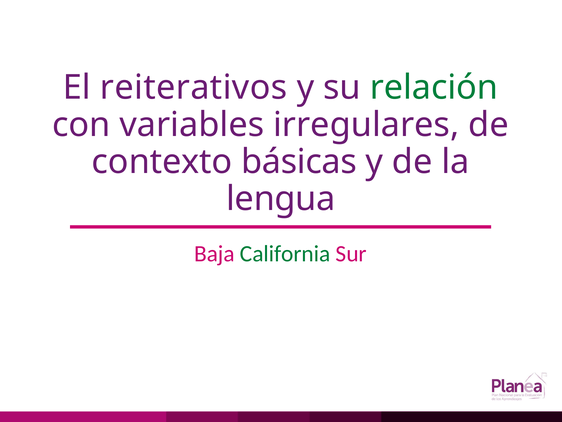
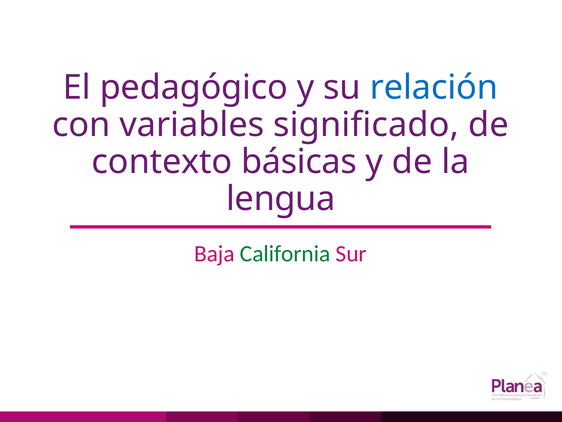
reiterativos: reiterativos -> pedagógico (194, 87)
relación colour: green -> blue (434, 87)
irregulares: irregulares -> significado (366, 125)
